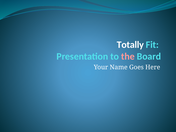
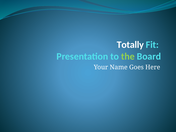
the colour: pink -> light green (128, 56)
